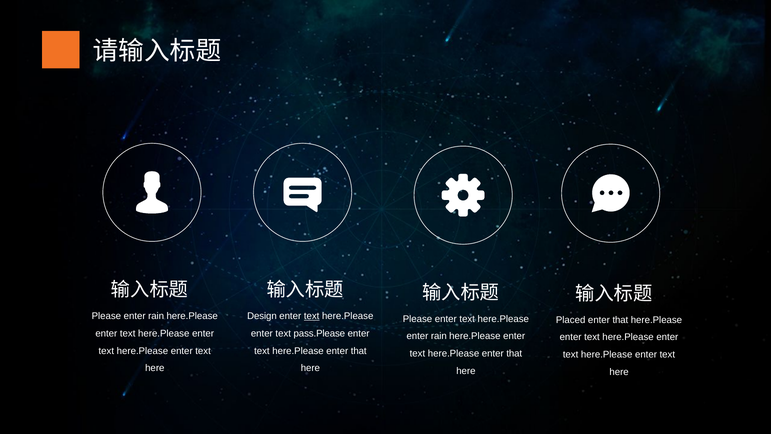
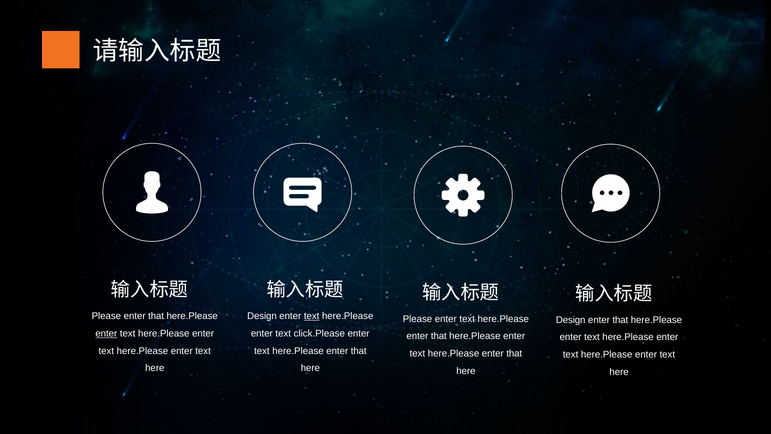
Please enter rain: rain -> that (156, 316)
Placed: Placed -> Design (571, 320)
enter underline: none -> present (106, 333)
pass.Please: pass.Please -> click.Please (319, 333)
rain: rain -> that (439, 336)
